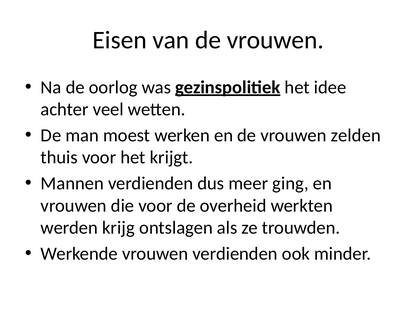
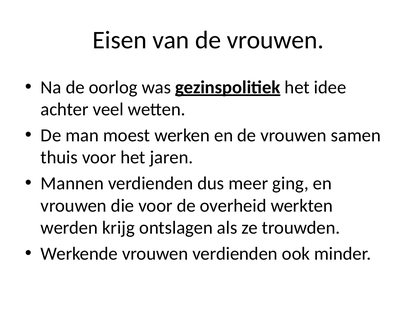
zelden: zelden -> samen (356, 136)
krijgt: krijgt -> jaren (171, 158)
